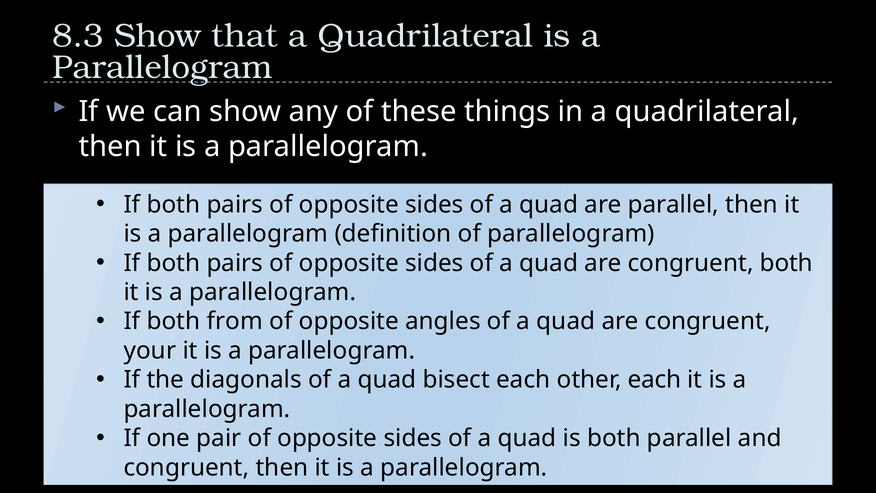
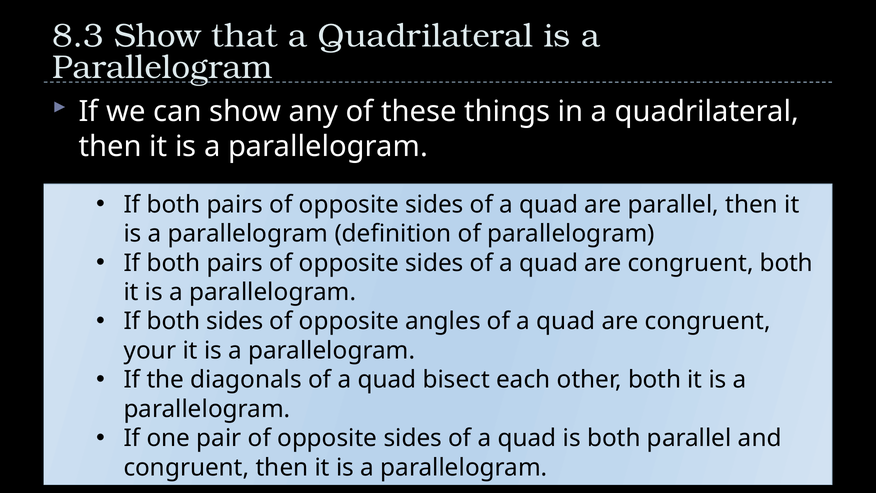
both from: from -> sides (235, 321)
other each: each -> both (655, 380)
